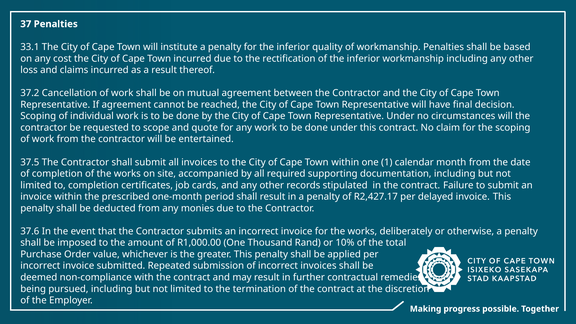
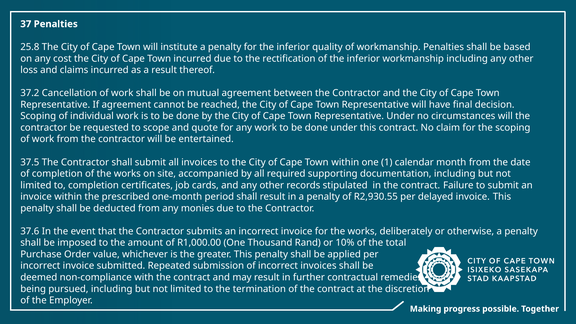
33.1: 33.1 -> 25.8 (30, 47)
R2,427.17: R2,427.17 -> R2,930.55 (376, 197)
